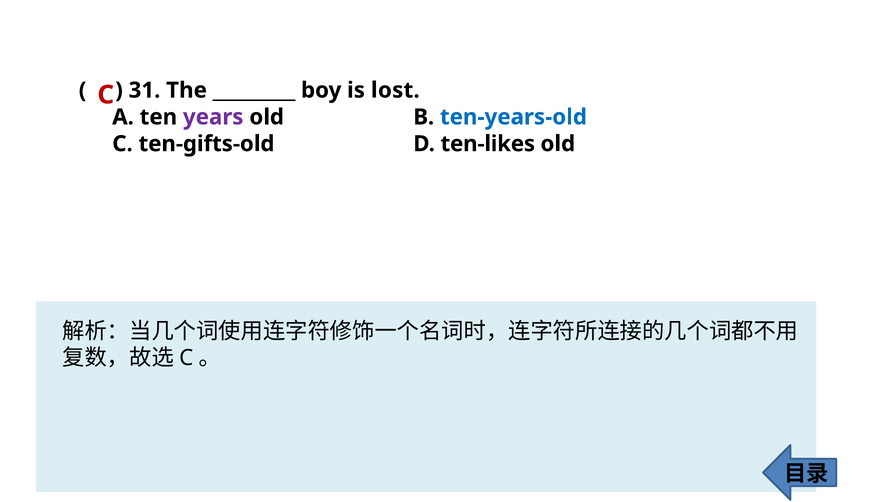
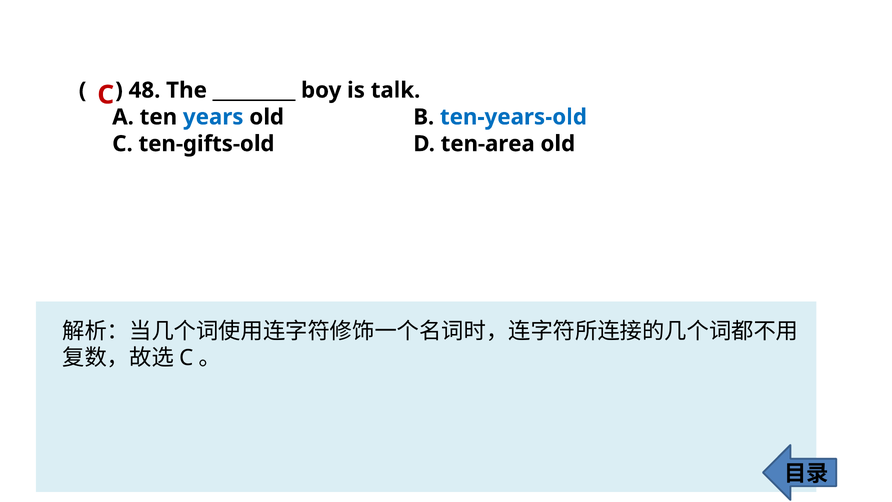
31: 31 -> 48 (145, 90)
lost: lost -> talk (396, 90)
years colour: purple -> blue (213, 117)
ten-likes: ten-likes -> ten-area (488, 144)
